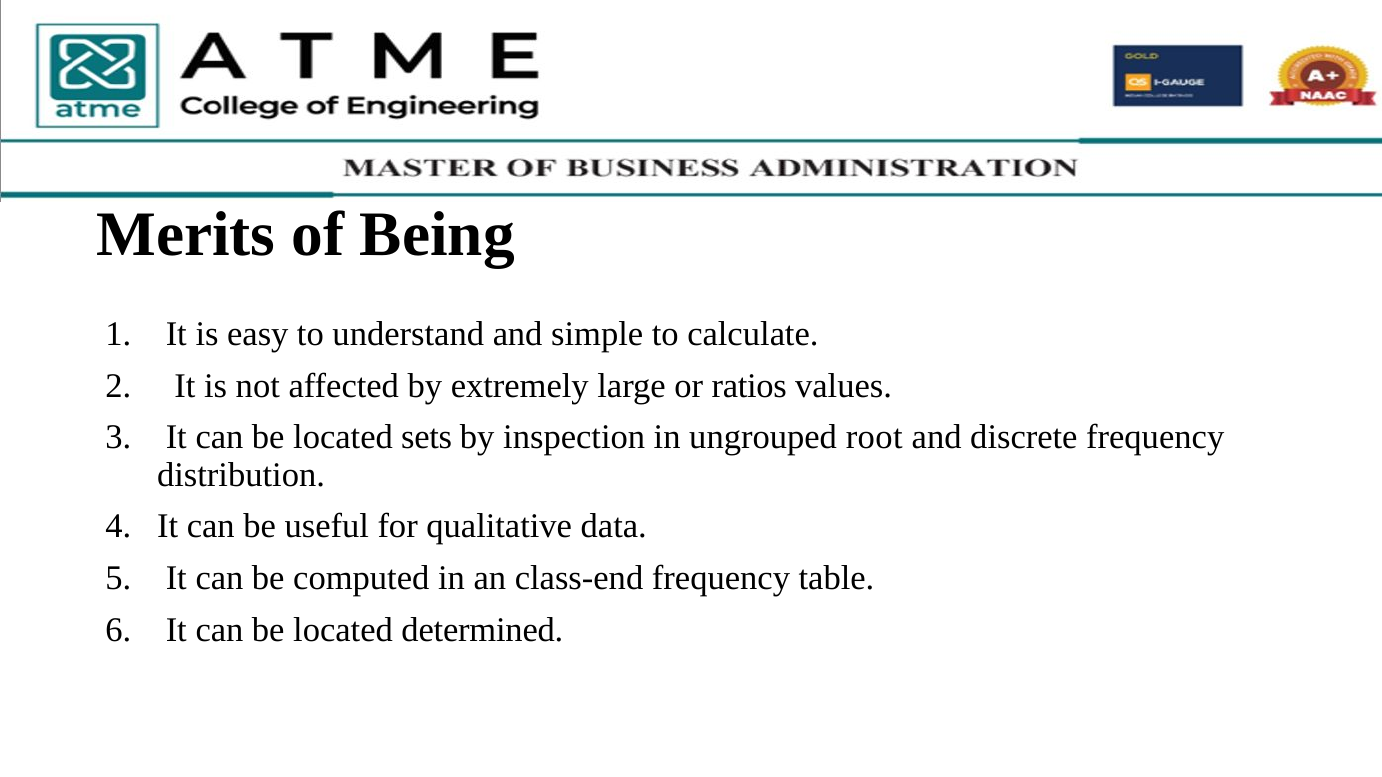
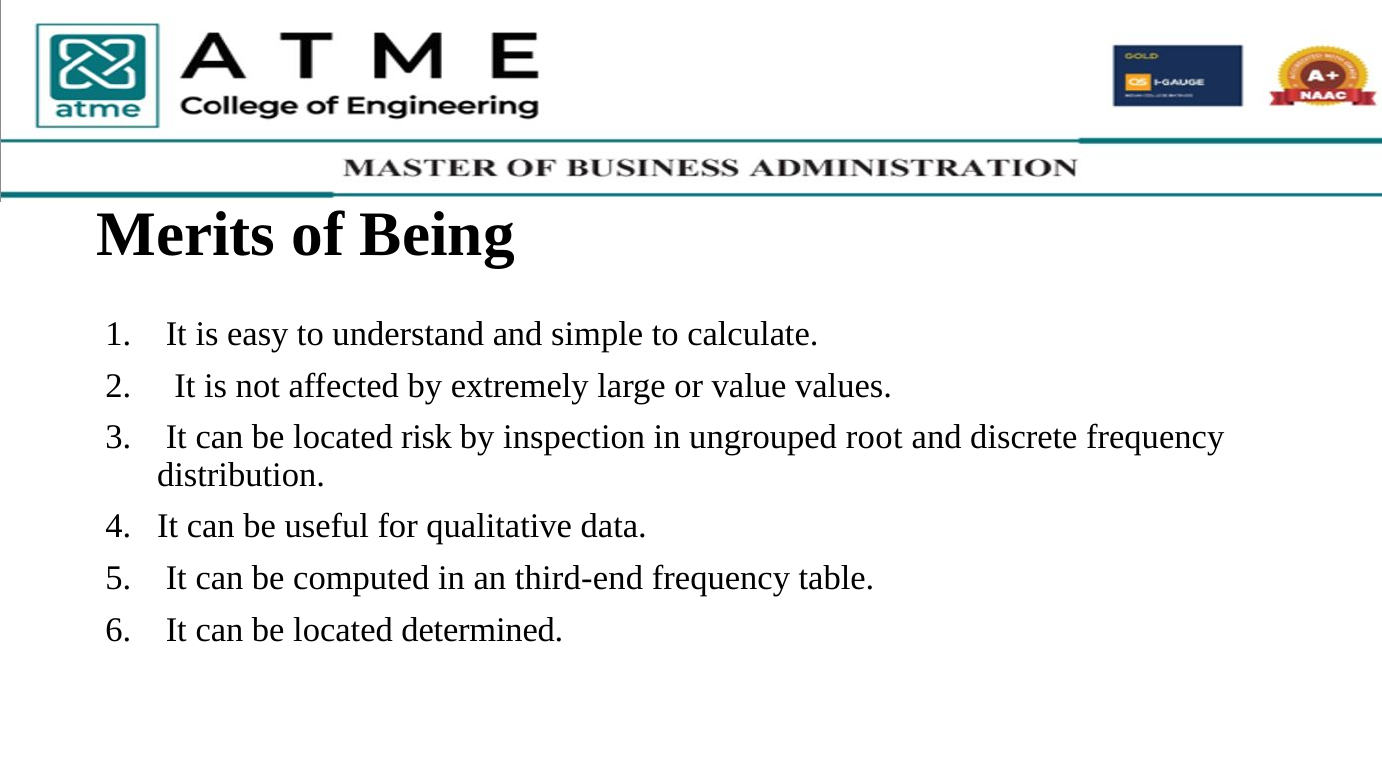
ratios: ratios -> value (749, 386)
sets: sets -> risk (427, 438)
class-end: class-end -> third-end (579, 578)
